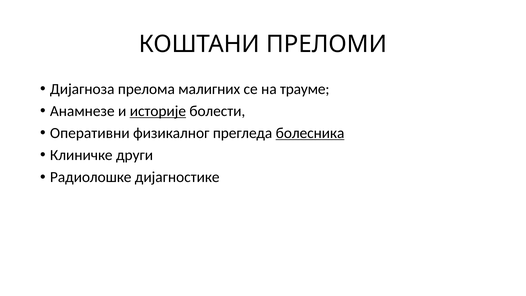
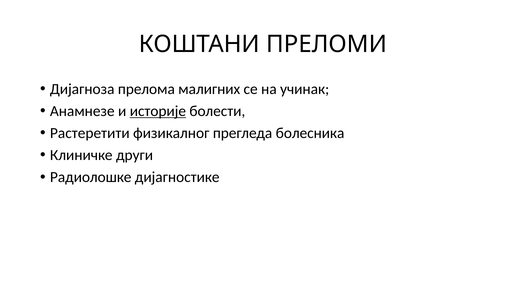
трауме: трауме -> учинак (305, 89)
Оперативни: Оперативни -> Растеретити (90, 133)
болесника underline: present -> none (310, 133)
